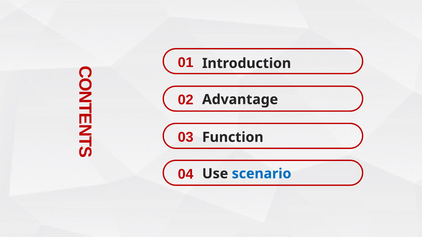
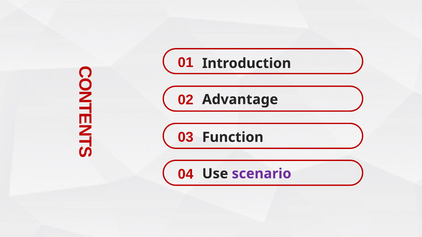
scenario colour: blue -> purple (262, 174)
